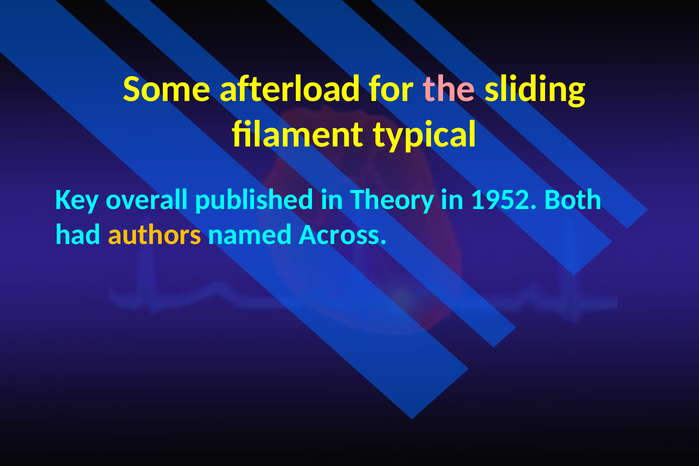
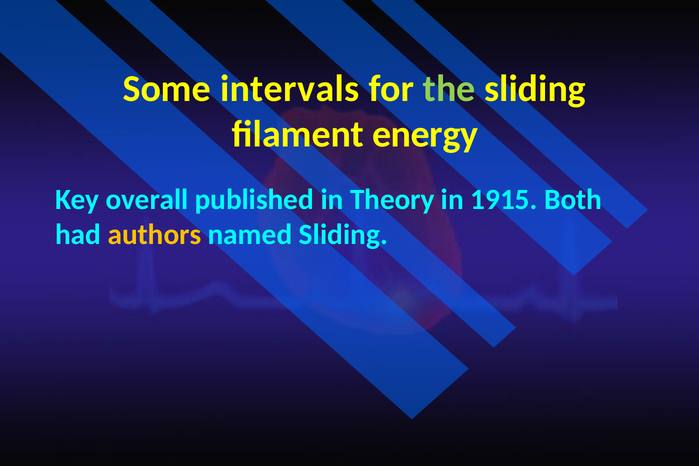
afterload: afterload -> intervals (290, 89)
the colour: pink -> light green (449, 89)
typical: typical -> energy (425, 134)
1952: 1952 -> 1915 (504, 199)
named Across: Across -> Sliding (343, 235)
